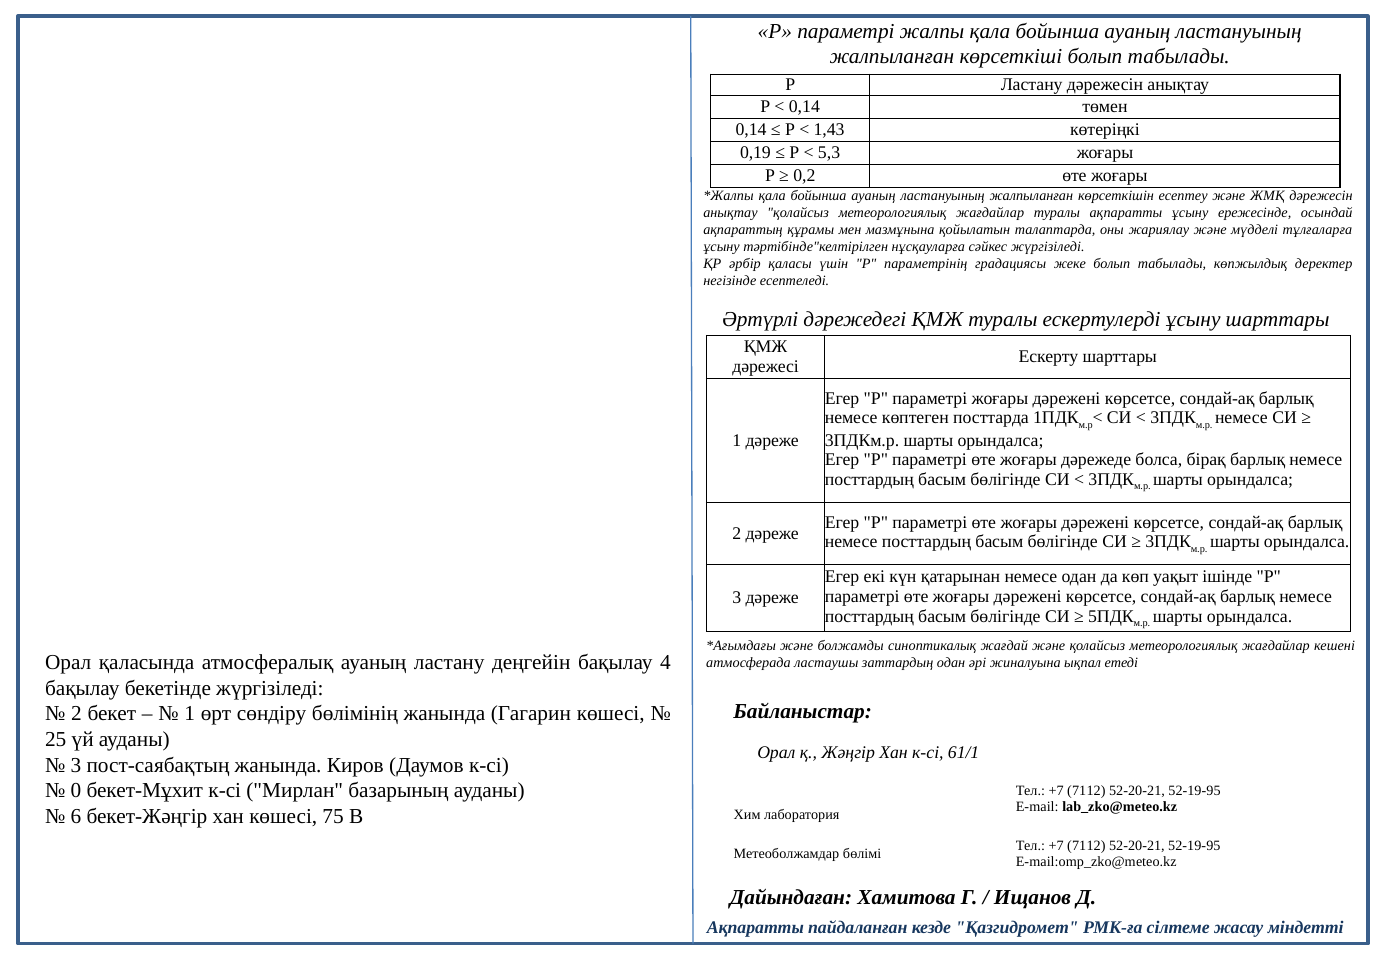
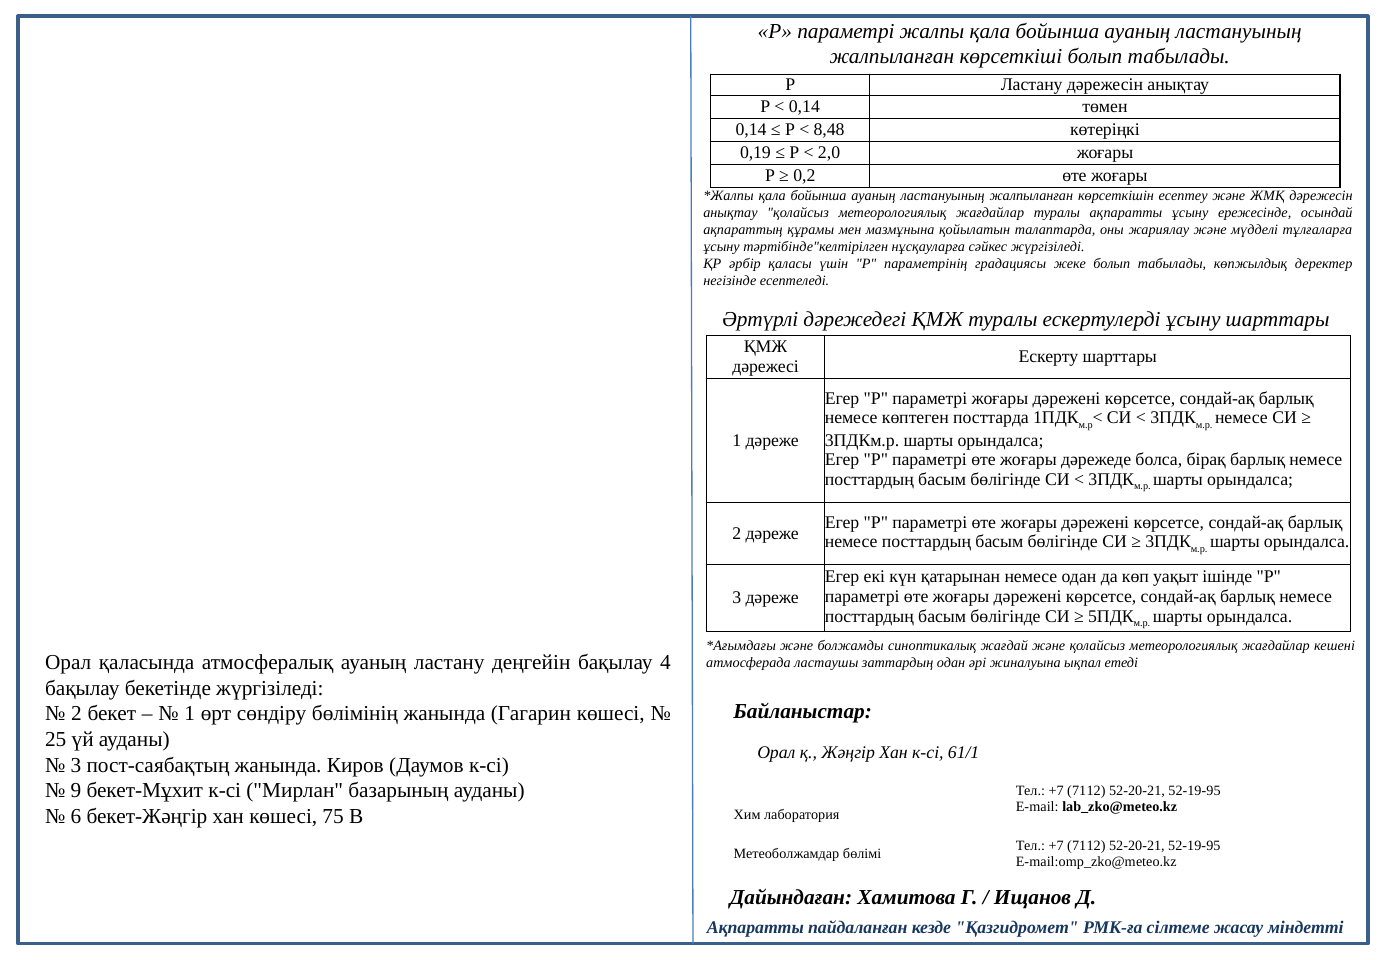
1,43: 1,43 -> 8,48 (829, 130)
5,3: 5,3 -> 2,0 (829, 152)
0: 0 -> 9 (76, 790)
